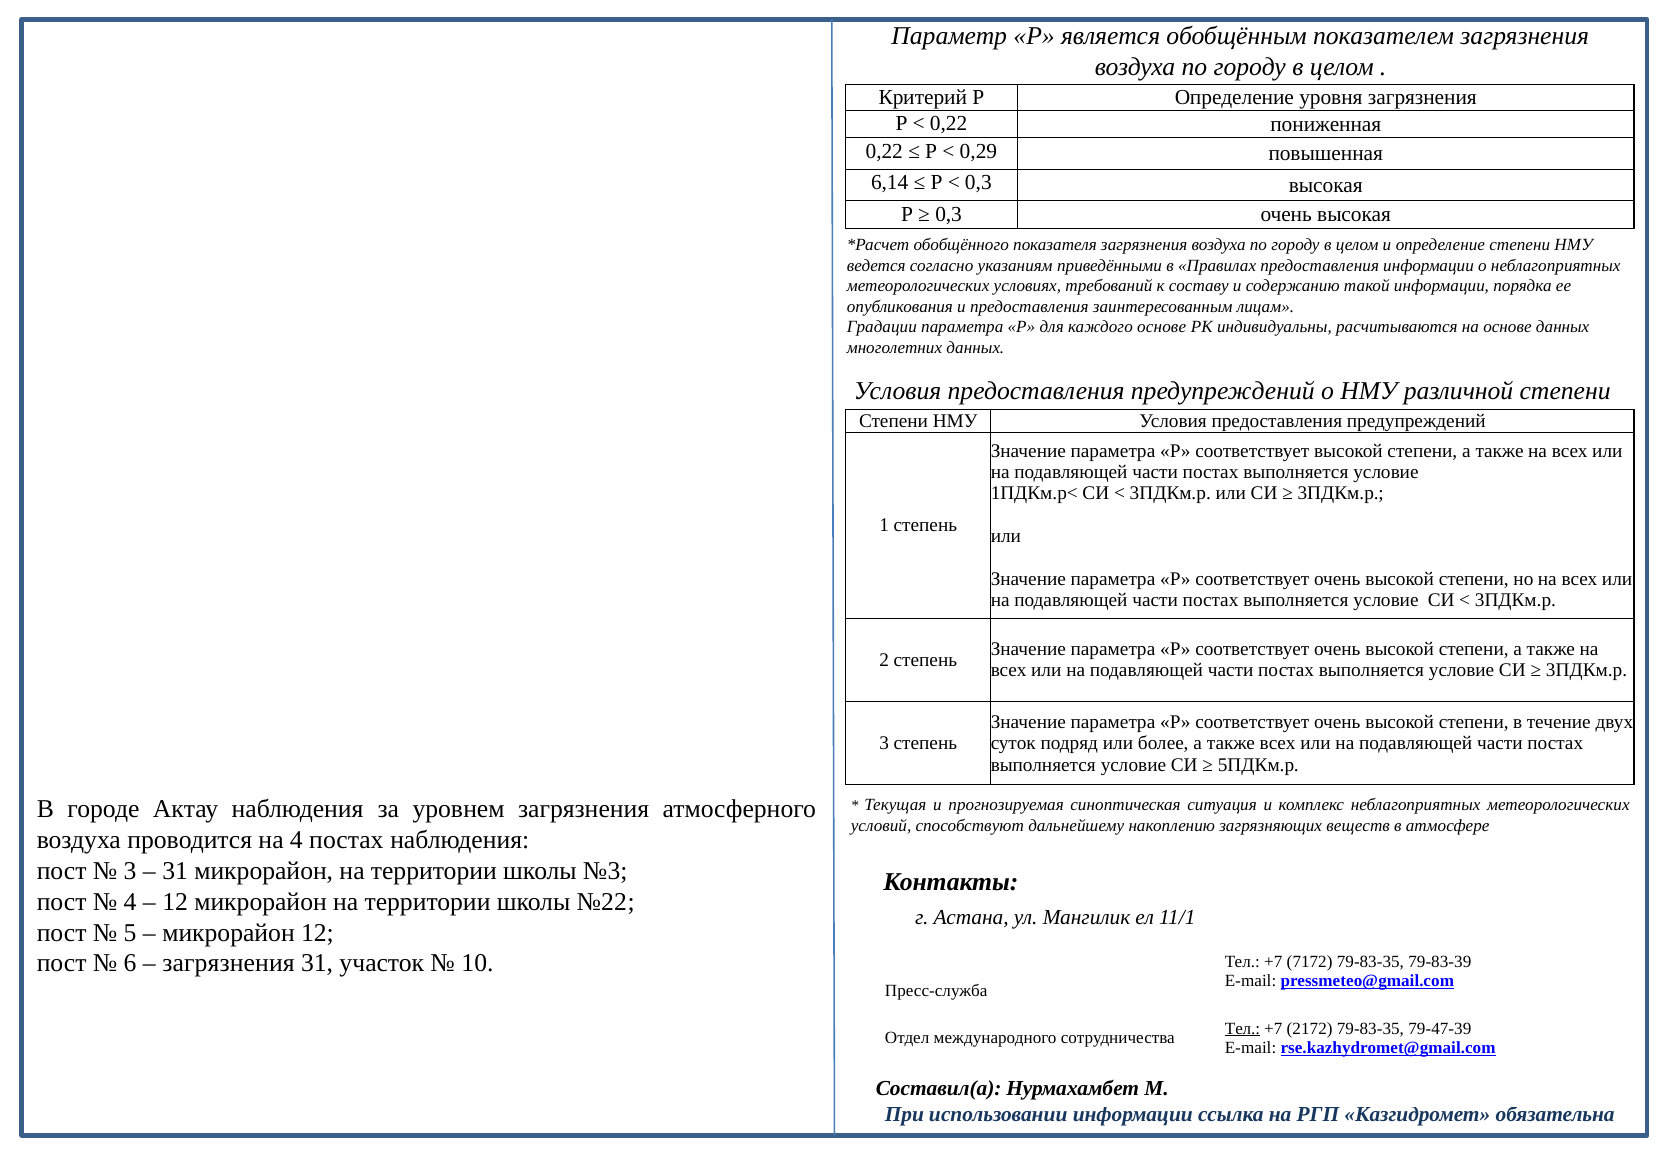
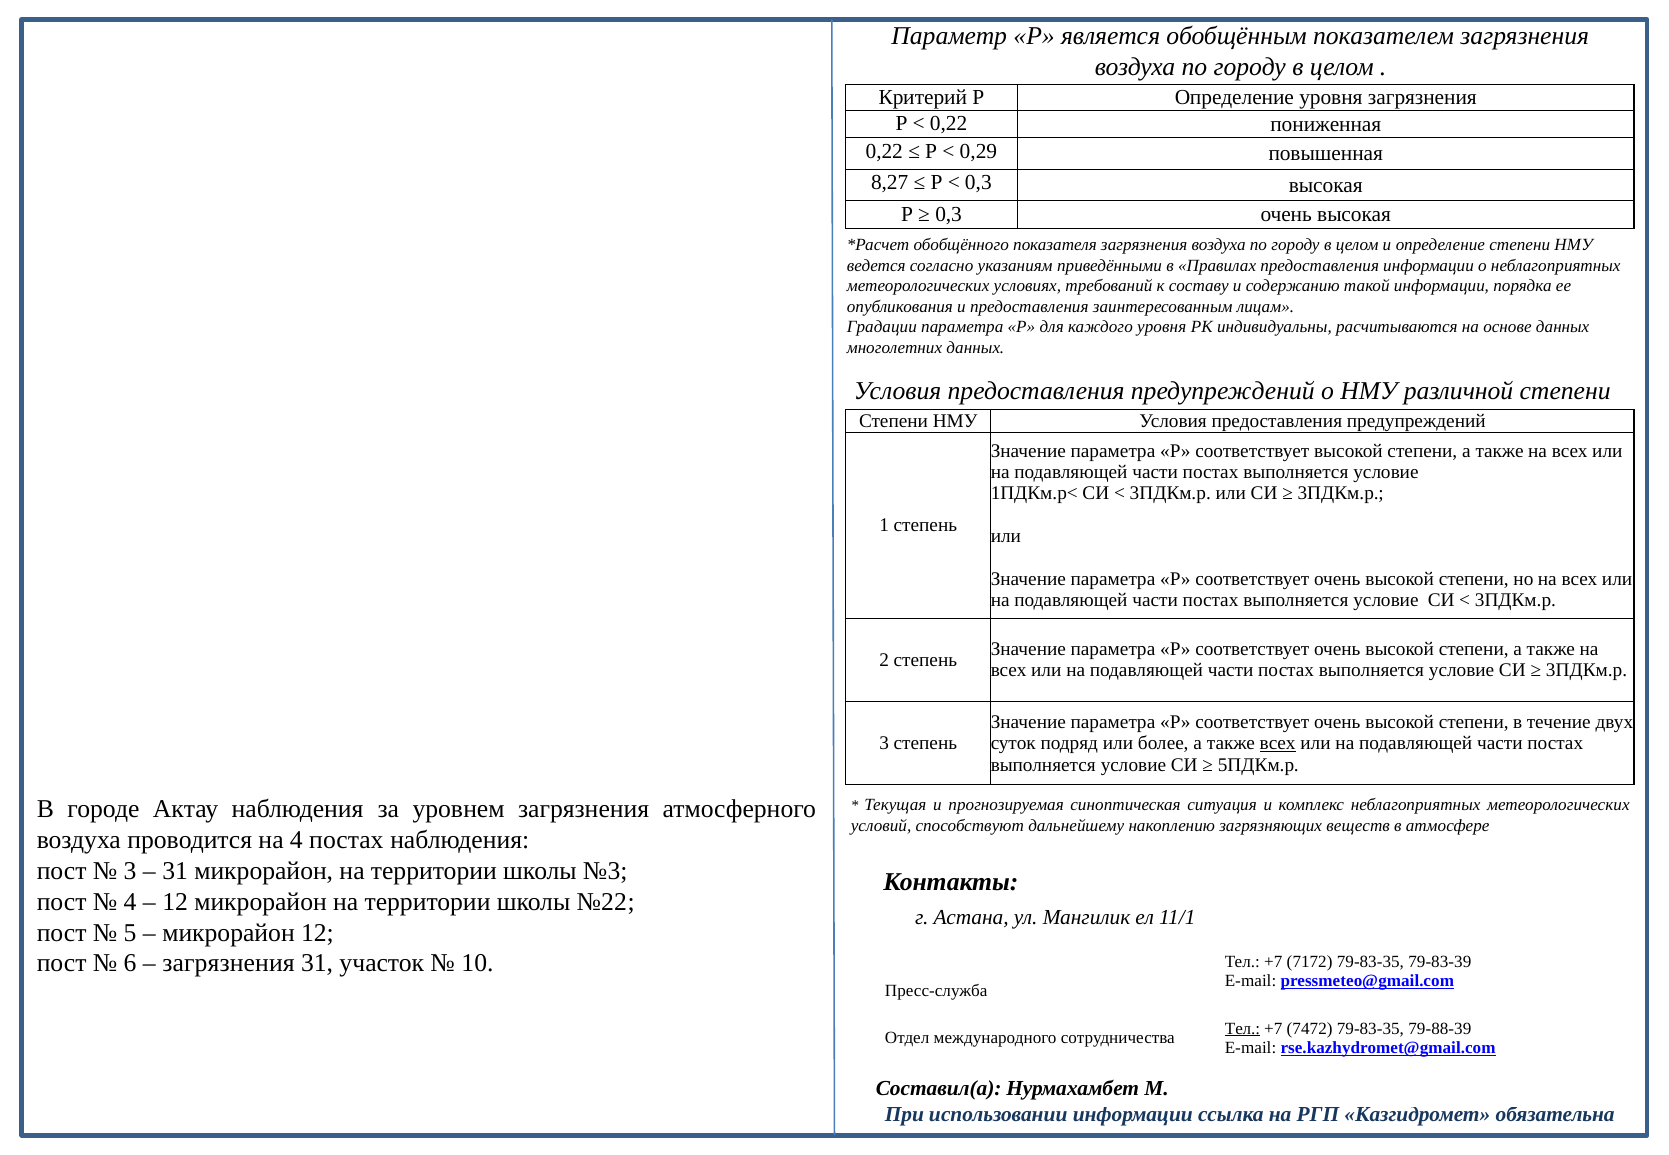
6,14: 6,14 -> 8,27 (890, 183)
каждого основе: основе -> уровня (1162, 327)
всех underline: none -> present (1278, 744)
2172: 2172 -> 7472 (1310, 1029)
79-47-39: 79-47-39 -> 79-88-39 (1440, 1029)
